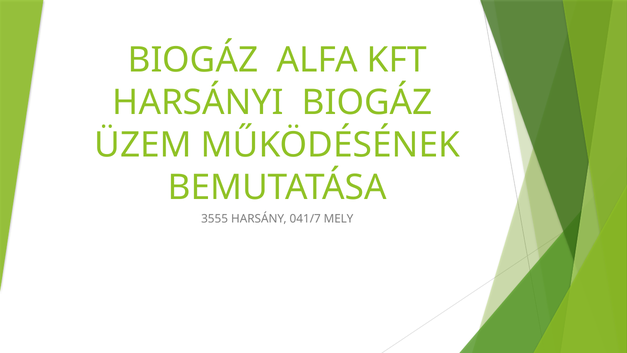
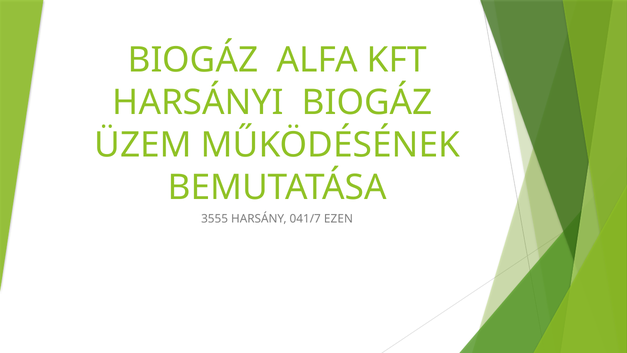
MELY: MELY -> EZEN (338, 219)
